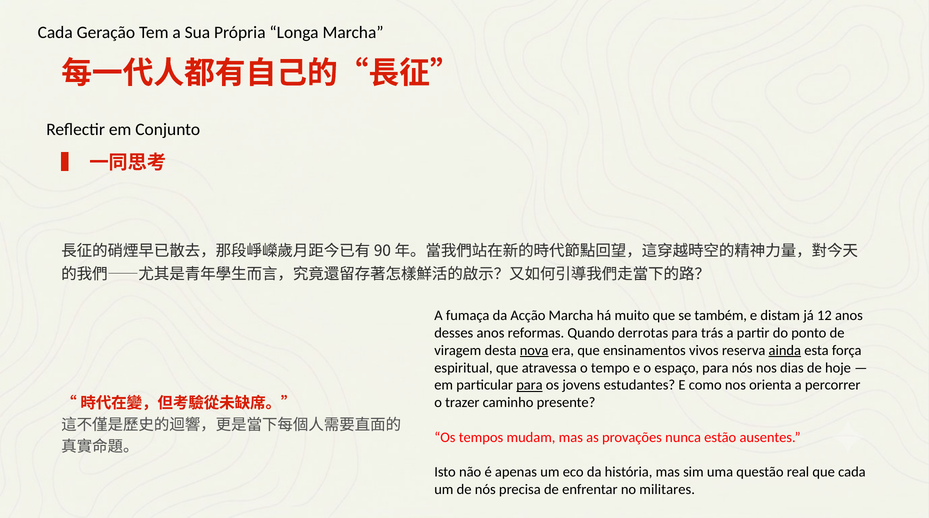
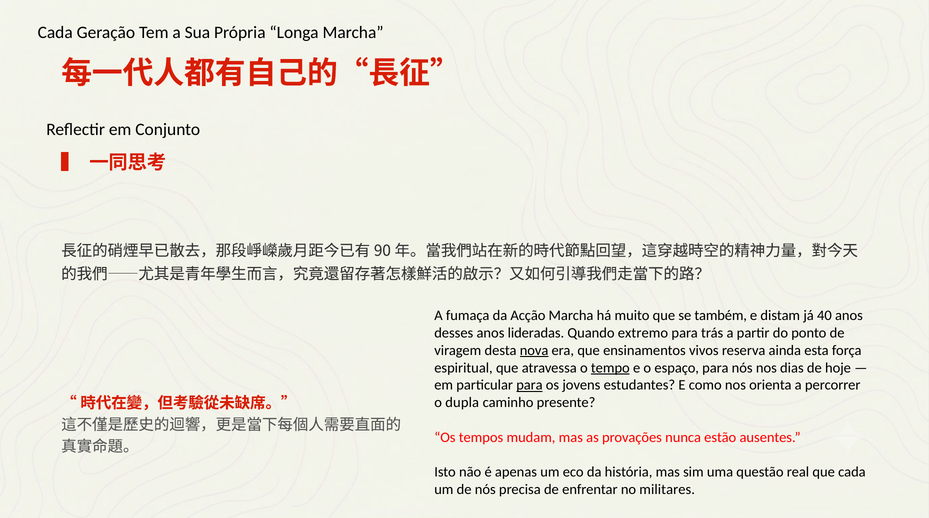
12: 12 -> 40 (824, 316)
reformas: reformas -> lideradas (536, 333)
derrotas: derrotas -> extremo (643, 333)
ainda underline: present -> none (785, 351)
tempo underline: none -> present (610, 368)
trazer: trazer -> dupla (462, 403)
